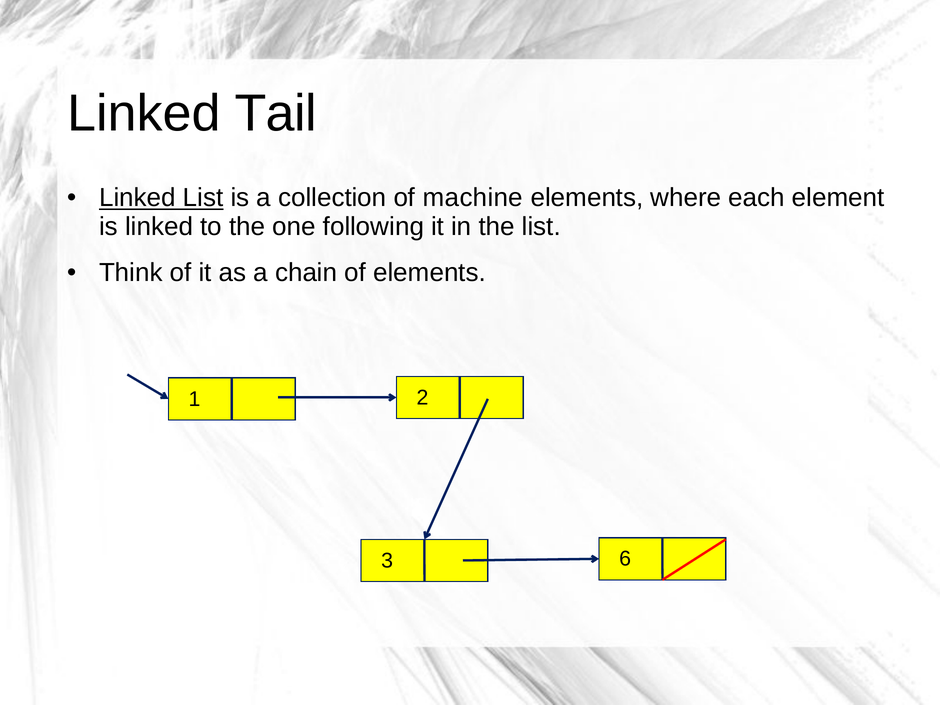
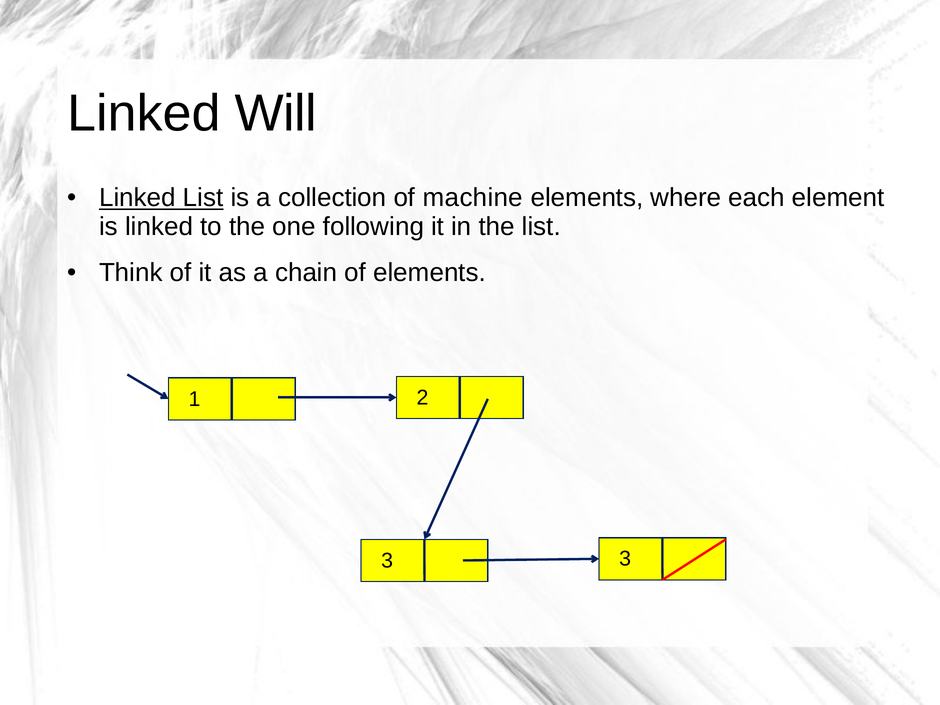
Tail: Tail -> Will (276, 114)
3 6: 6 -> 3 (625, 559)
